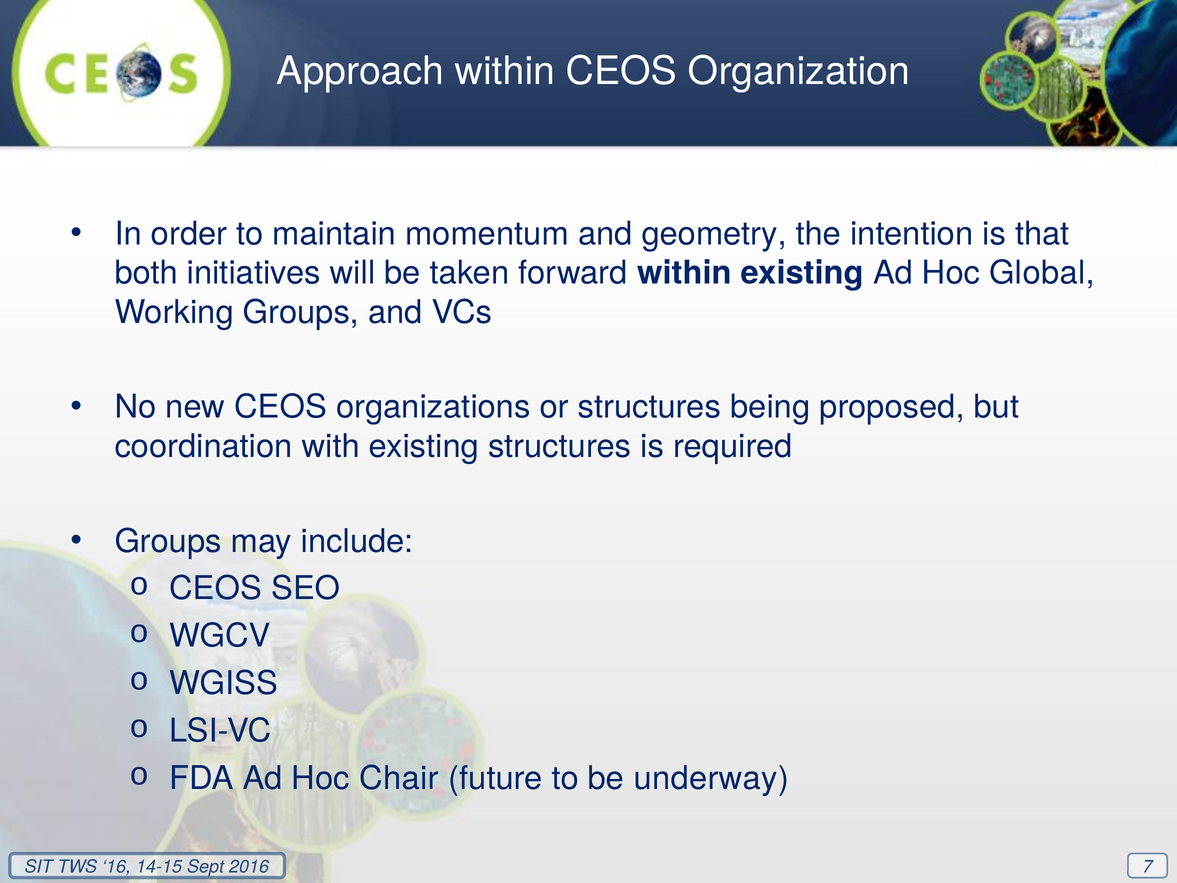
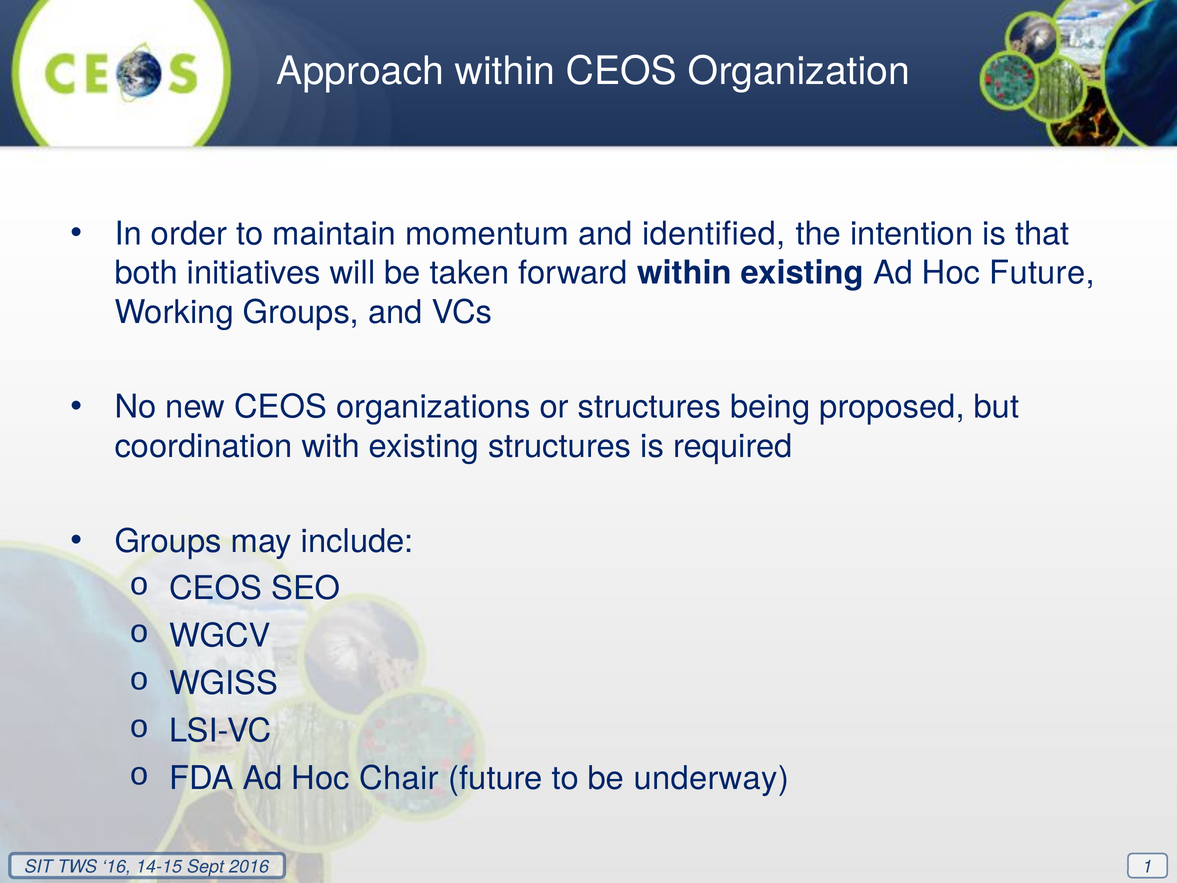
geometry: geometry -> identified (714, 234)
Hoc Global: Global -> Future (1042, 273)
7: 7 -> 1 (1148, 866)
